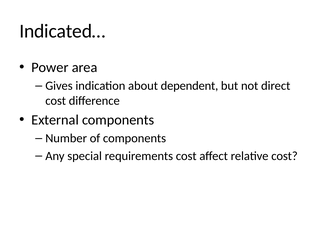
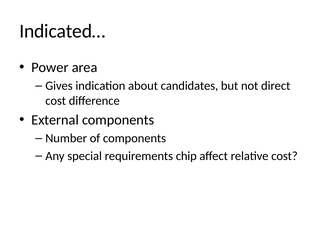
dependent: dependent -> candidates (189, 86)
requirements cost: cost -> chip (186, 156)
